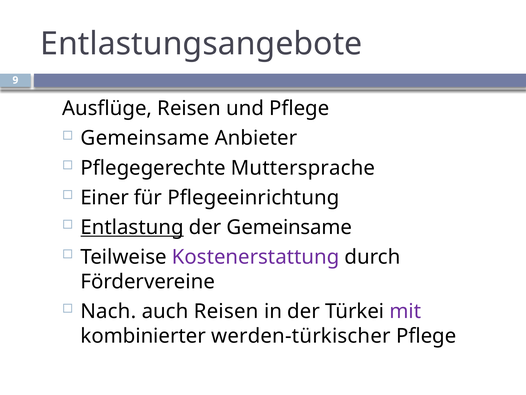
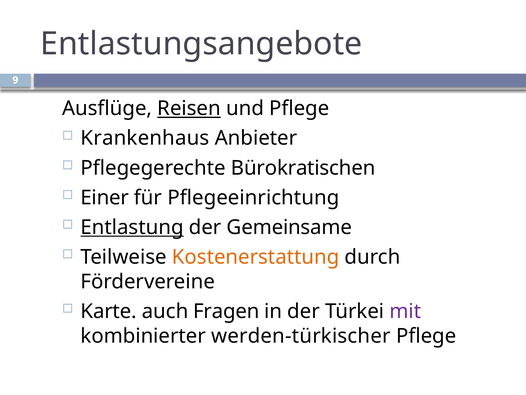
Reisen underline: none -> present (189, 108)
Gemeinsame: Gemeinsame -> Krankenhaus (145, 138)
Muttersprache: Muttersprache -> Bürokratischen (303, 168)
Kostenerstattung colour: purple -> orange (256, 257)
Nach: Nach -> Karte (109, 311)
auch Reisen: Reisen -> Fragen (226, 311)
